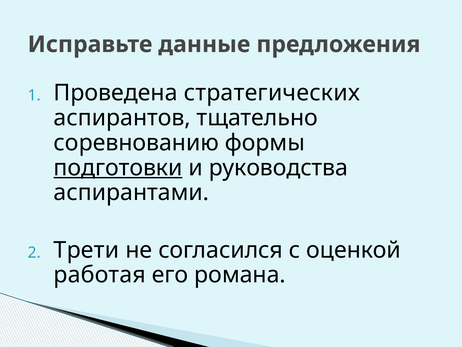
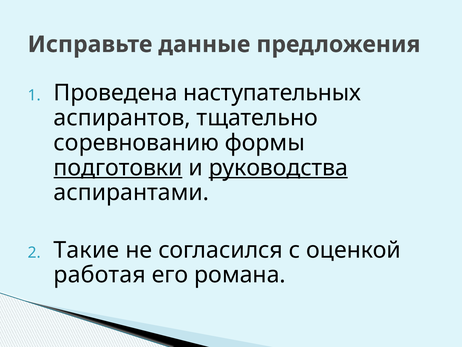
стратегических: стратегических -> наступательных (272, 93)
руководства underline: none -> present (278, 167)
Трети: Трети -> Такие (86, 250)
